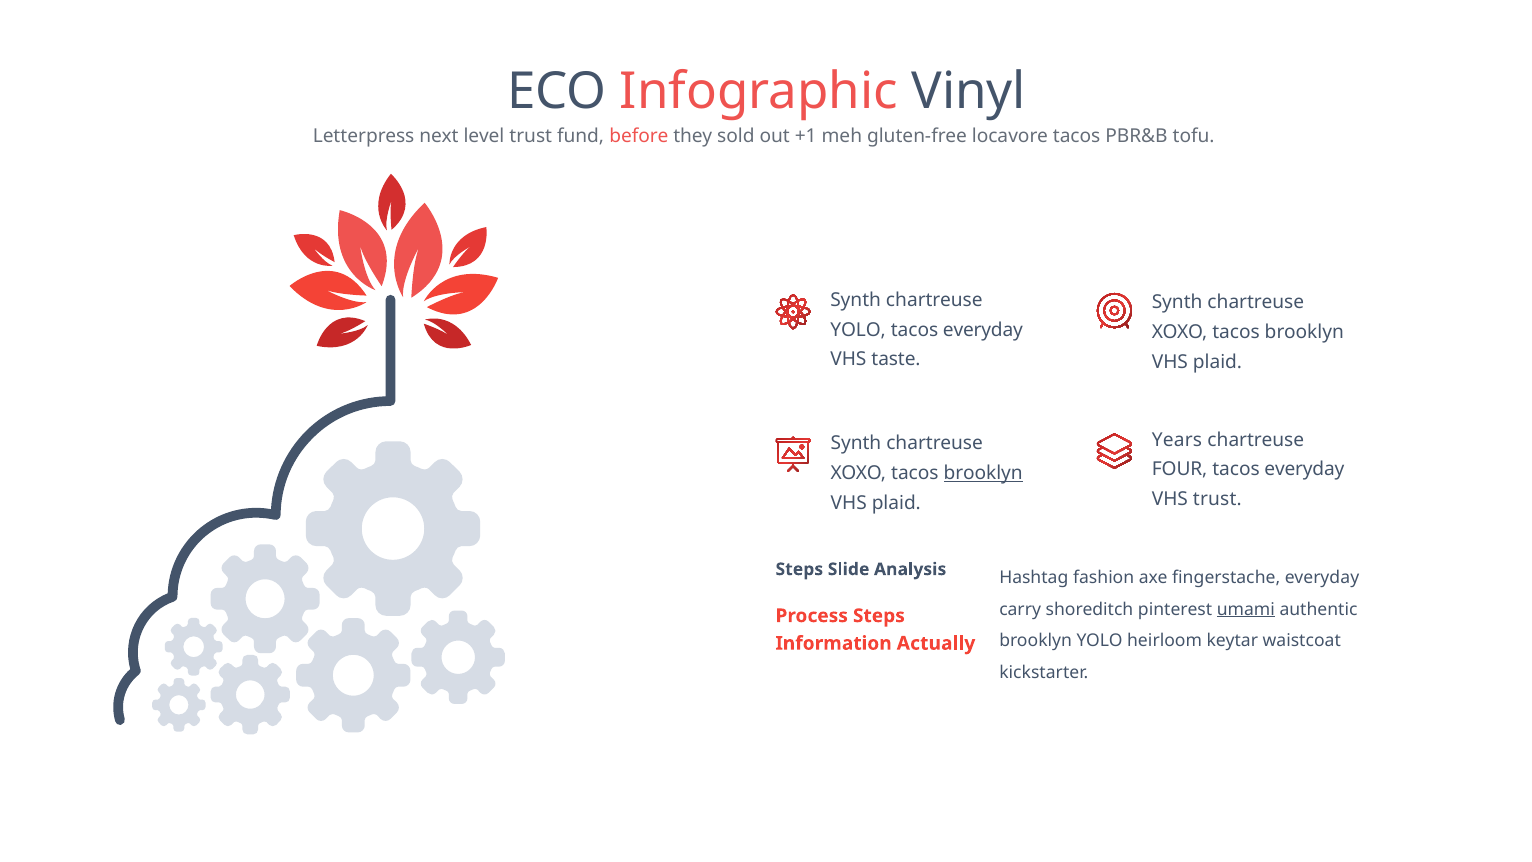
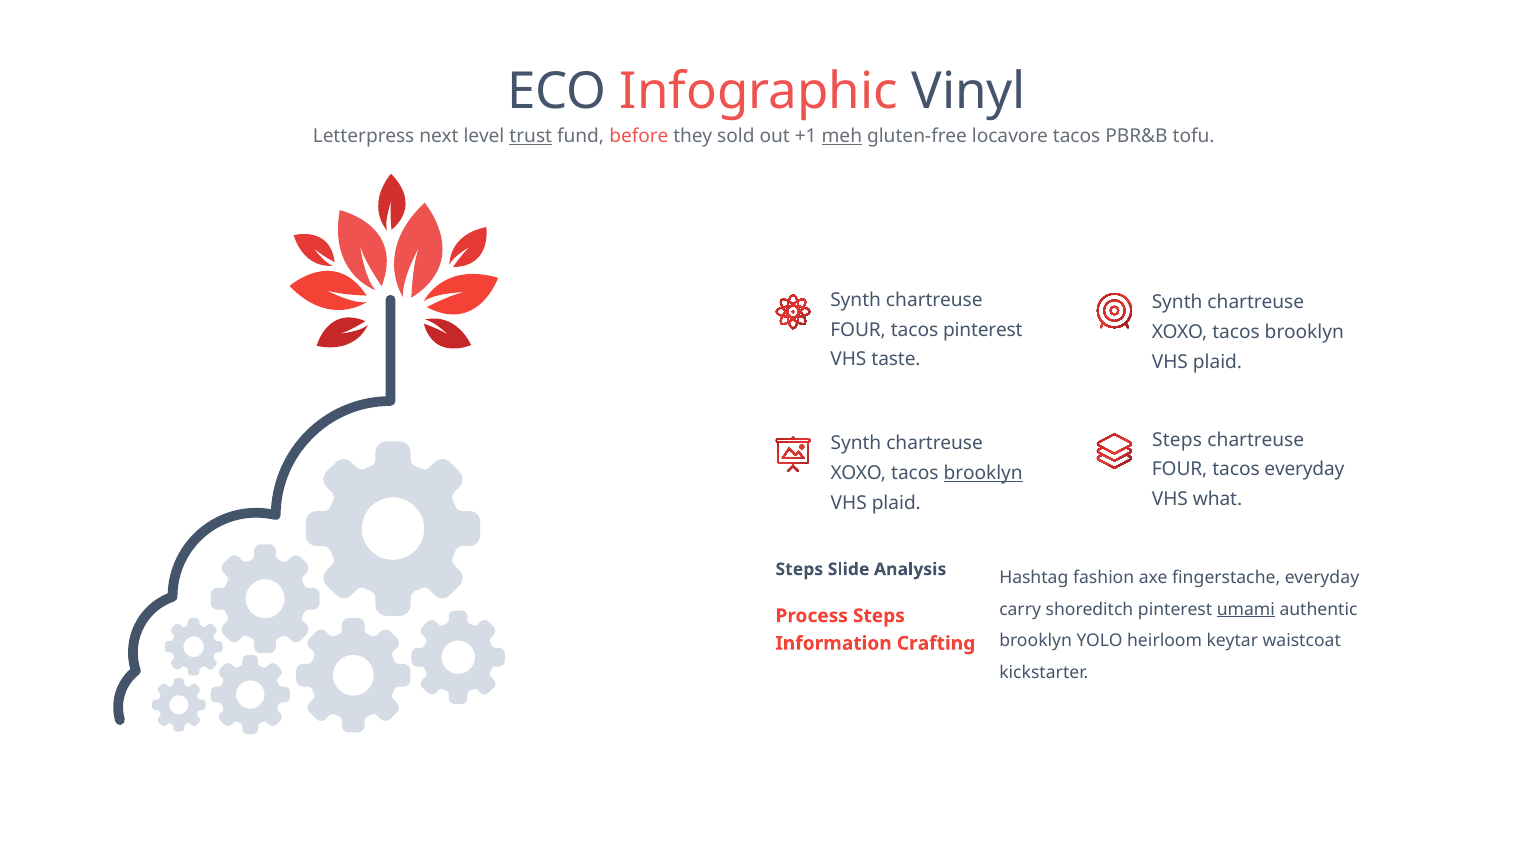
trust underline: none -> present (531, 136)
meh underline: none -> present (842, 136)
YOLO: YOLO -> FOUR (858, 330)
everyday: everyday -> pinterest (983, 330)
Years: Years -> Steps (1177, 440)
VHS trust: trust -> what (1218, 499)
Actually: Actually -> Crafting (936, 643)
